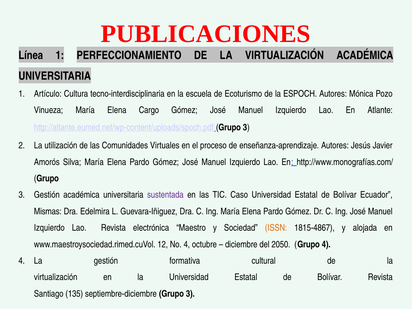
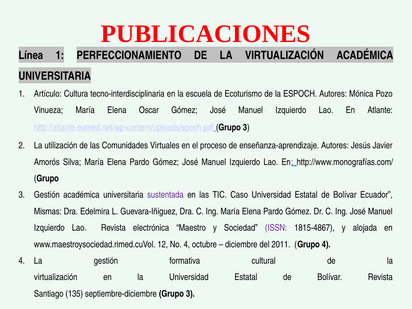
Cargo: Cargo -> Oscar (149, 110)
ISSN colour: orange -> purple (276, 228)
2050: 2050 -> 2011 (281, 244)
